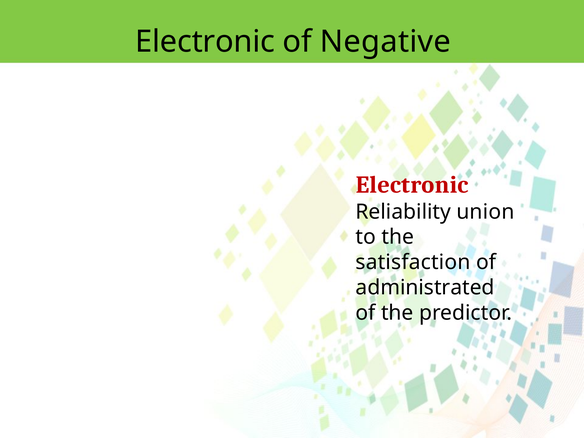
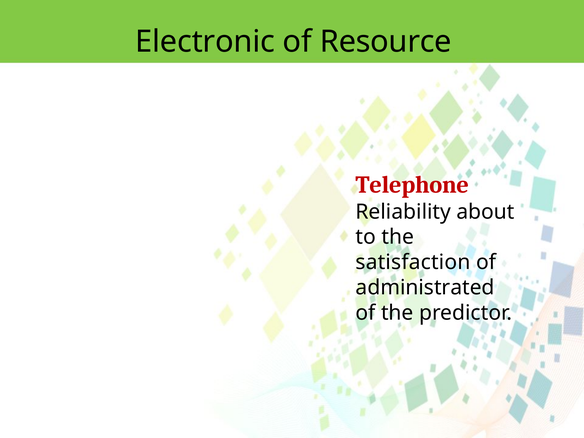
Negative: Negative -> Resource (386, 42)
Electronic: Electronic -> Telephone (412, 185)
union: union -> about (485, 212)
